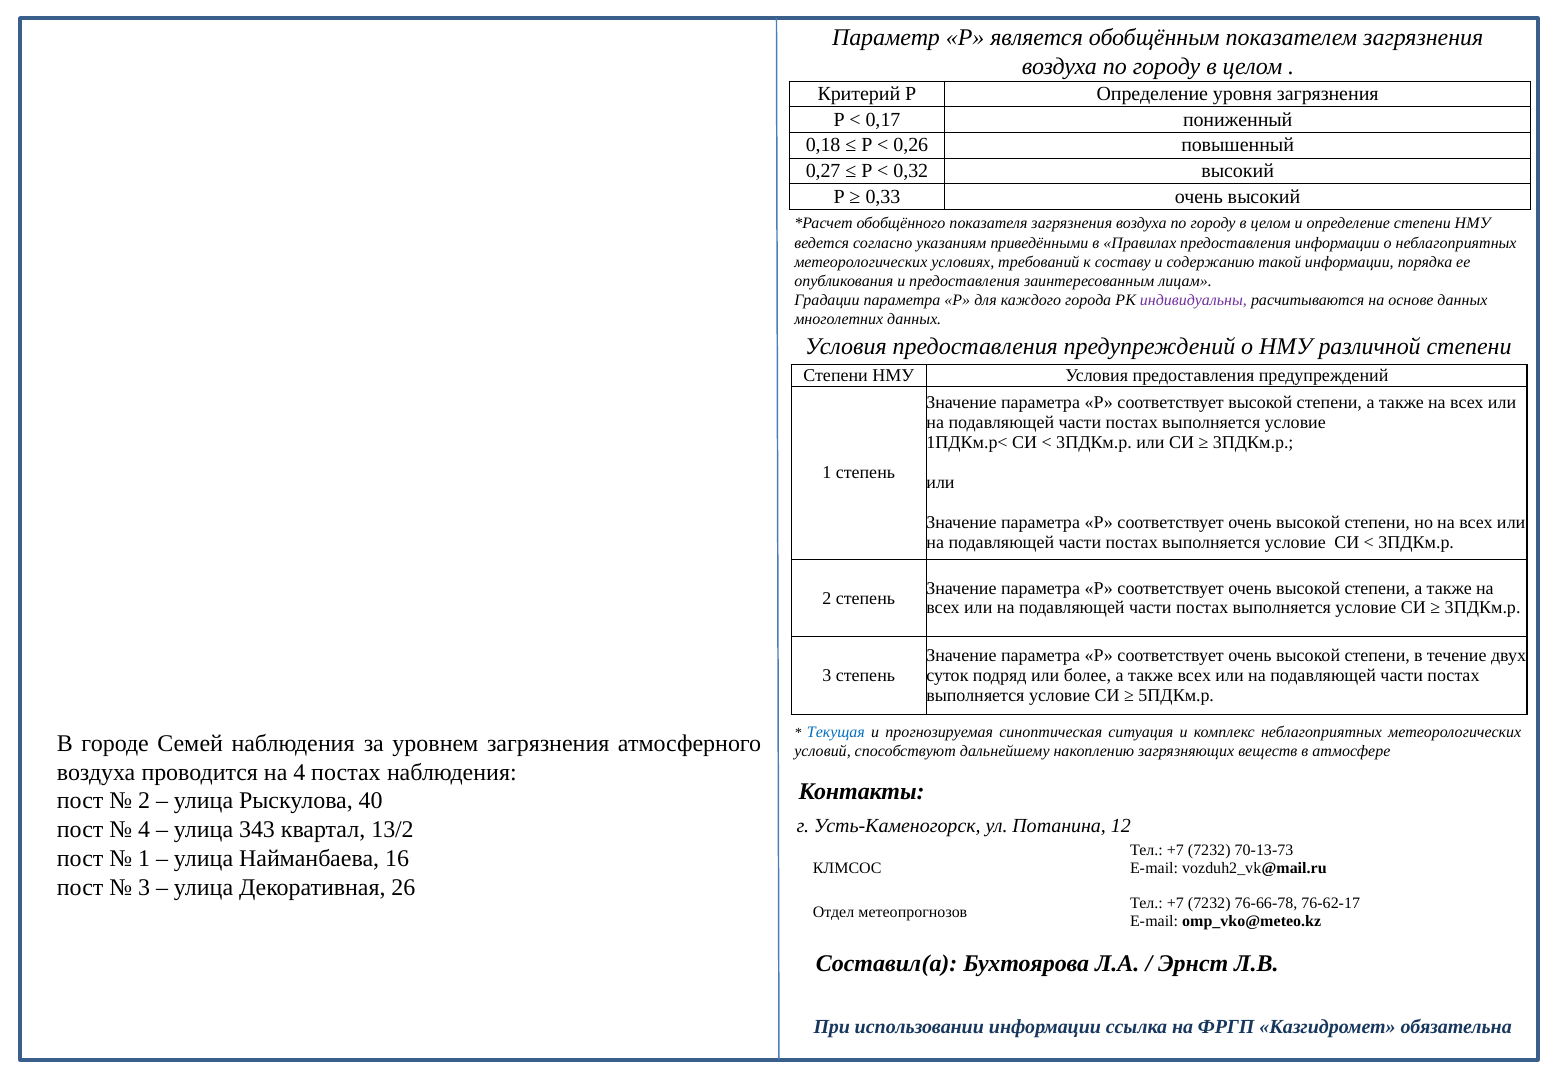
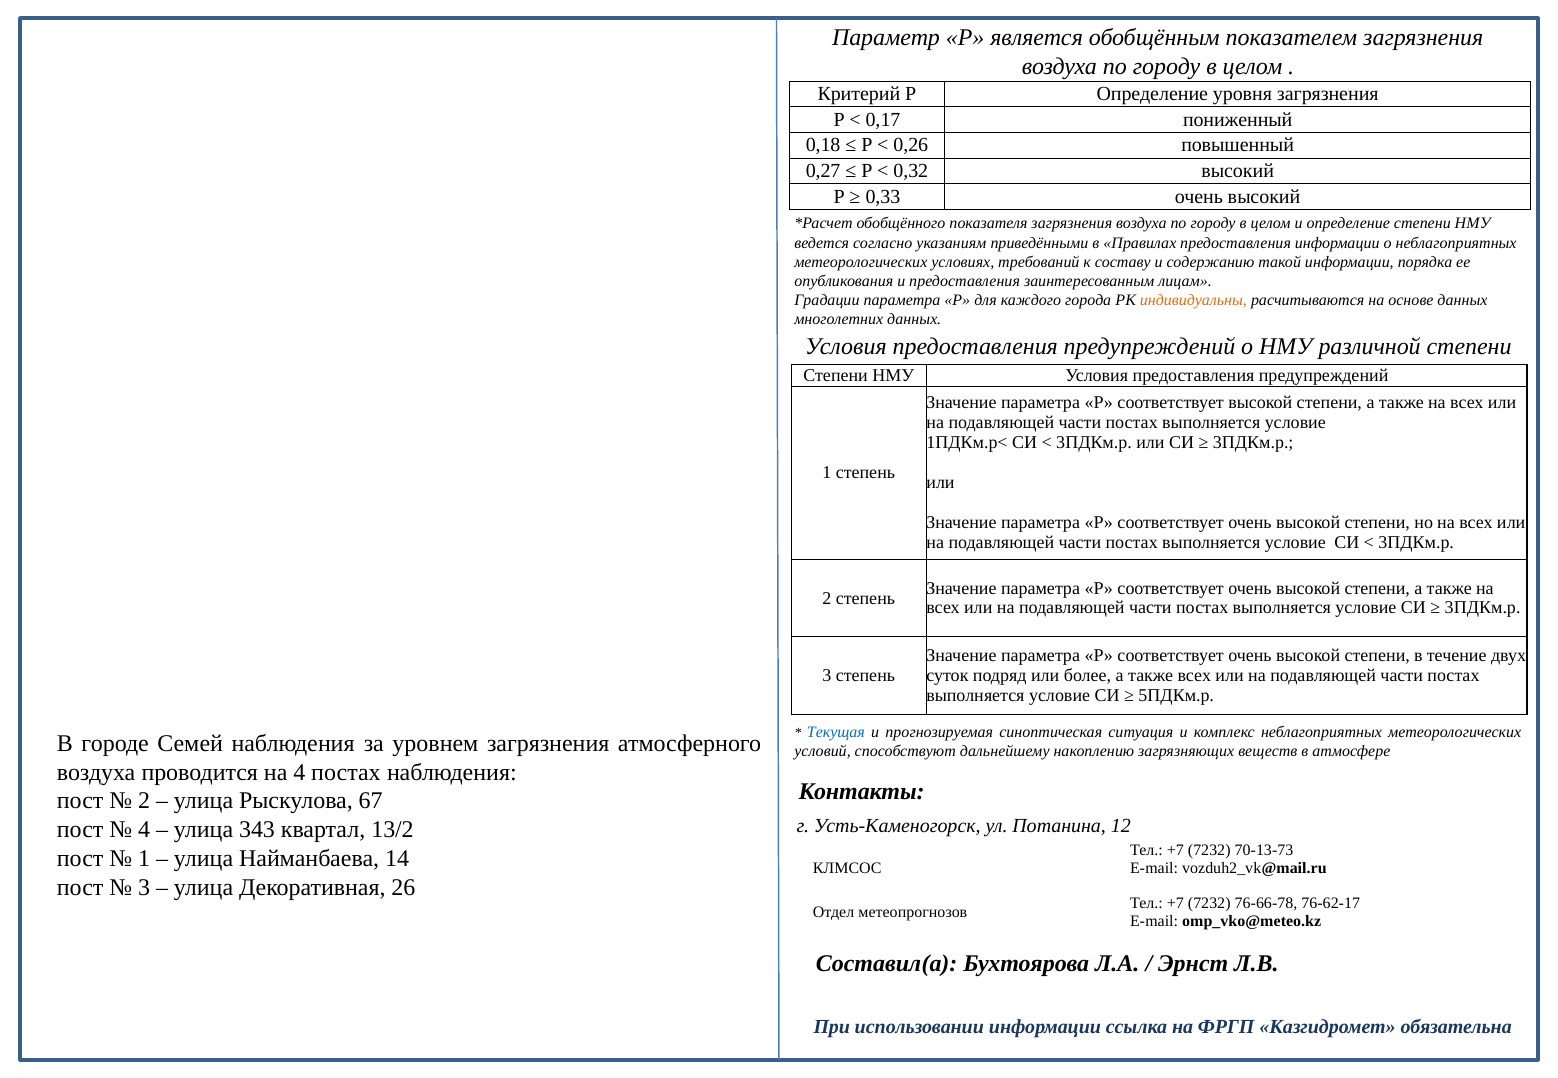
индивидуальны colour: purple -> orange (1193, 300)
40: 40 -> 67 (371, 801)
16: 16 -> 14 (397, 859)
